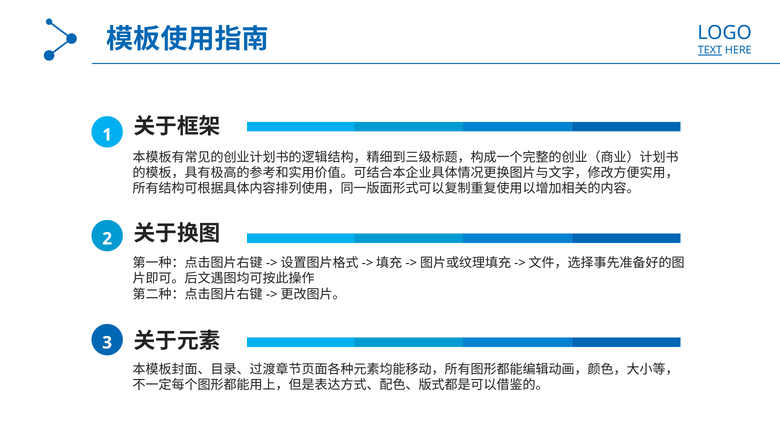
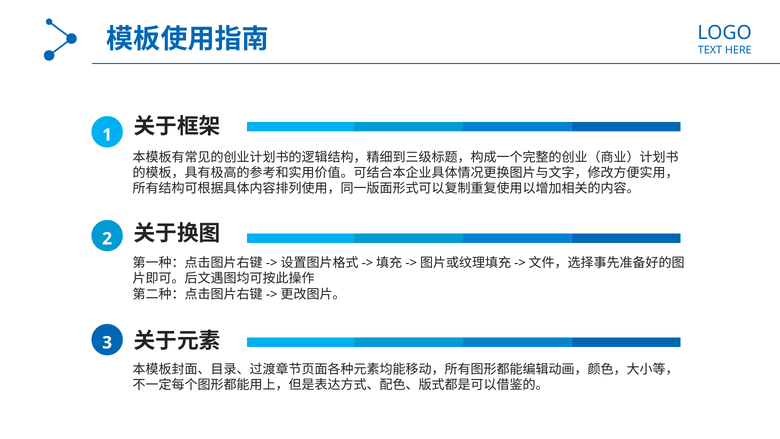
TEXT underline: present -> none (710, 50)
